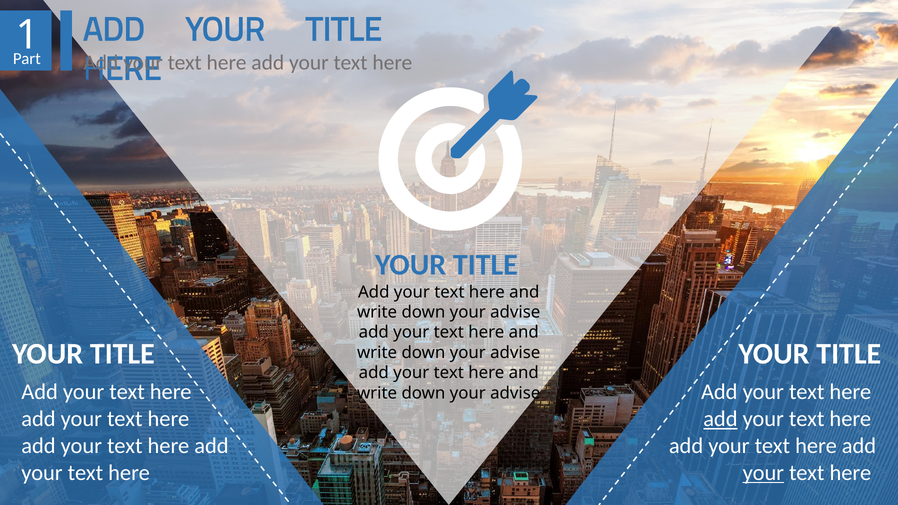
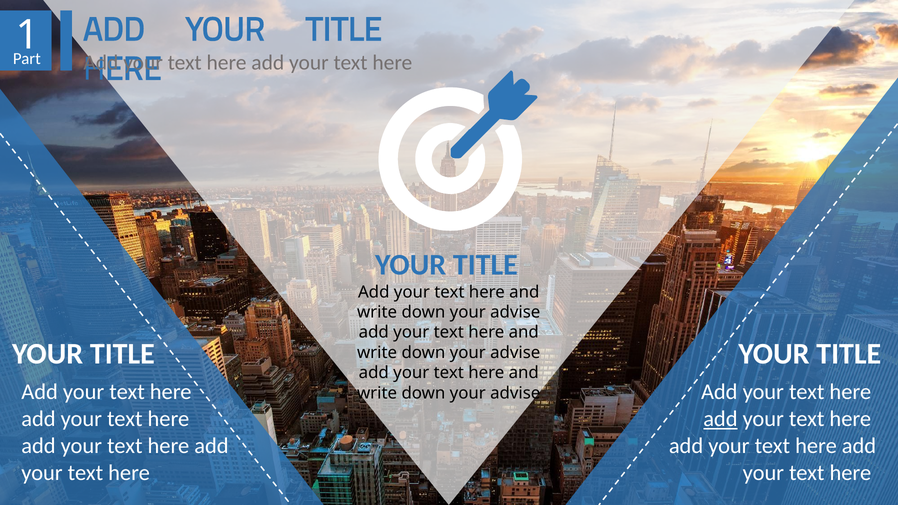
your underline: present -> none (763, 473)
